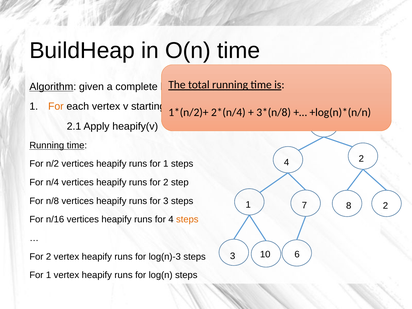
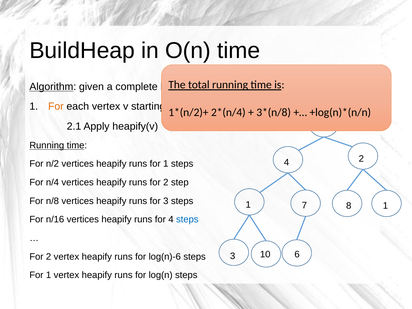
8 2: 2 -> 1 (385, 206)
steps colour: orange -> blue (187, 220)
log(n)-3: log(n)-3 -> log(n)-6 (165, 257)
